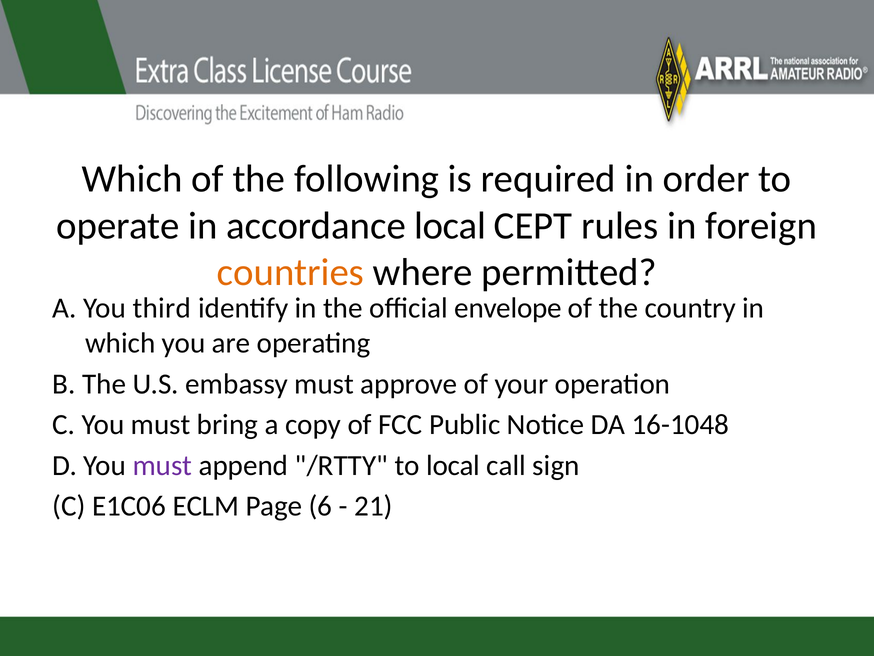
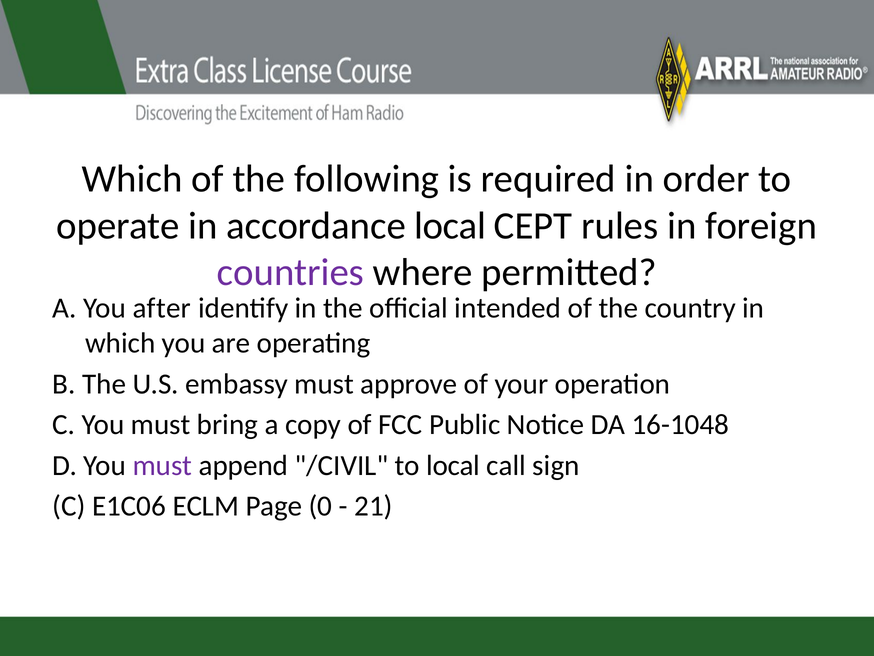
countries colour: orange -> purple (290, 272)
third: third -> after (162, 308)
envelope: envelope -> intended (508, 308)
/RTTY: /RTTY -> /CIVIL (342, 465)
6: 6 -> 0 (320, 506)
